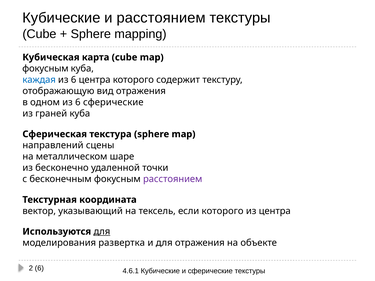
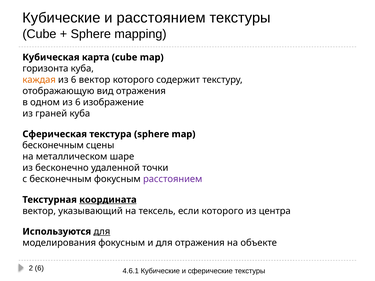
фокусным: фокусным -> горизонта (45, 69)
каждая colour: blue -> orange (39, 80)
6 центра: центра -> вектор (95, 80)
6 сферические: сферические -> изображение (113, 102)
направлений: направлений -> бесконечным (53, 146)
координата underline: none -> present (108, 200)
моделирования развертка: развертка -> фокусным (122, 243)
